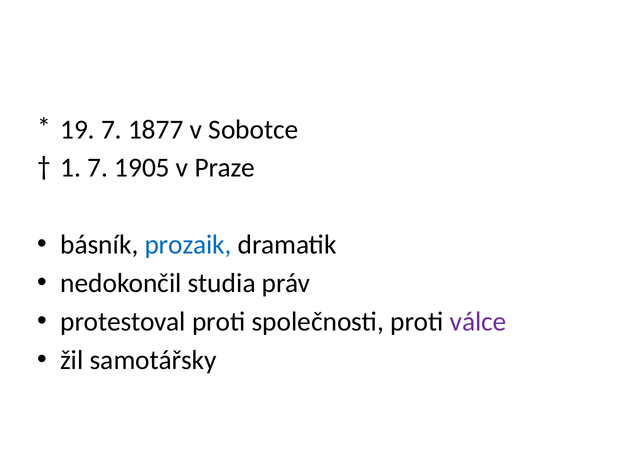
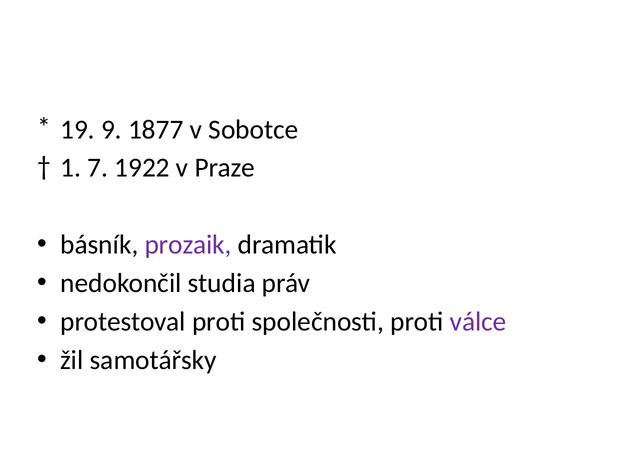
19 7: 7 -> 9 (111, 129)
1905: 1905 -> 1922 (142, 168)
prozaik colour: blue -> purple (188, 245)
